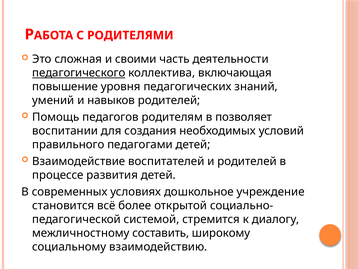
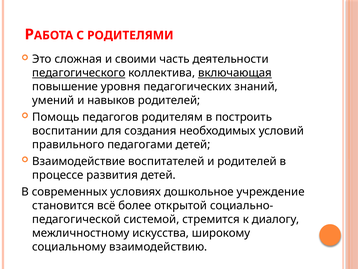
включающая underline: none -> present (235, 73)
позволяет: позволяет -> построить (244, 117)
составить: составить -> искусства (161, 233)
